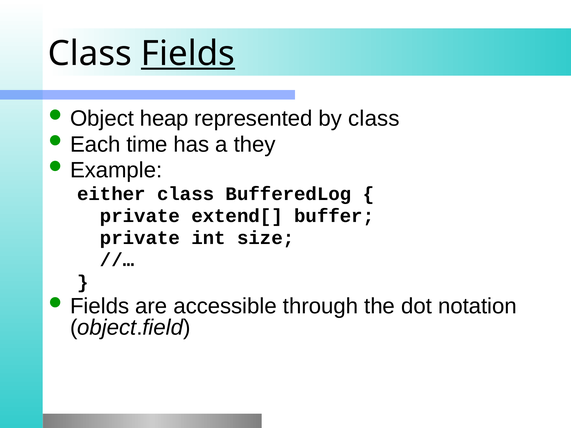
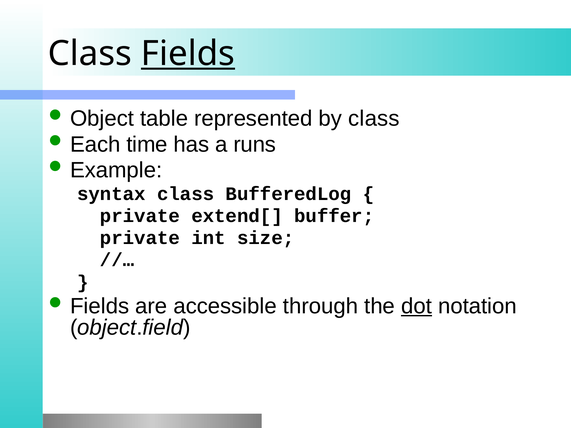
heap: heap -> table (164, 119)
they: they -> runs (255, 144)
either: either -> syntax (111, 194)
dot underline: none -> present (417, 306)
